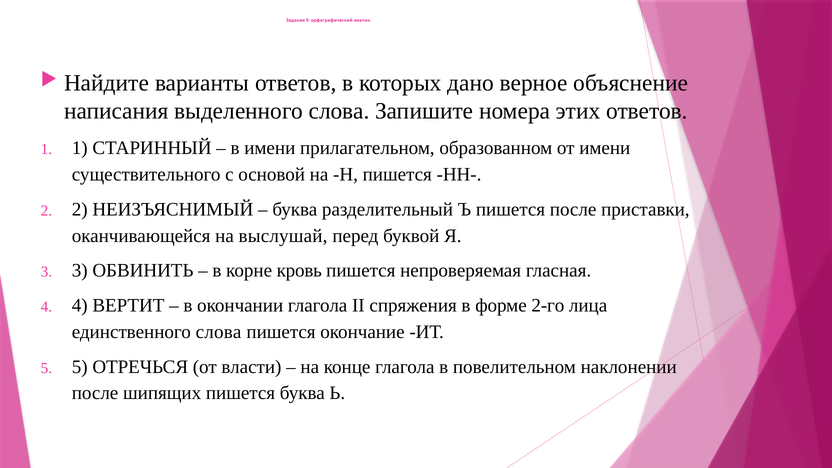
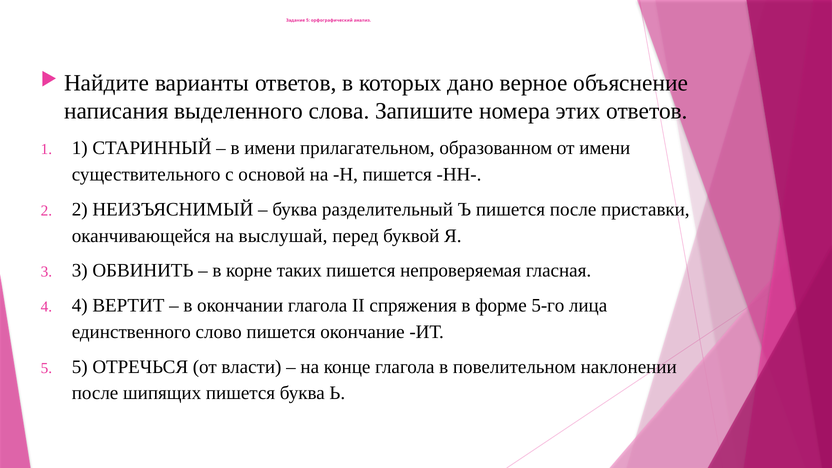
кровь: кровь -> таких (299, 271)
2-го: 2-го -> 5-го (548, 306)
единственного слова: слова -> слово (219, 332)
